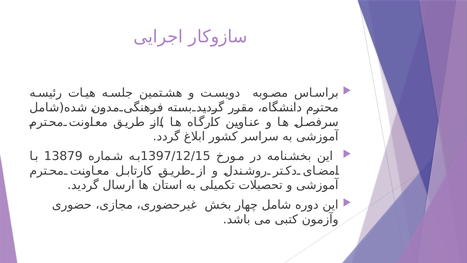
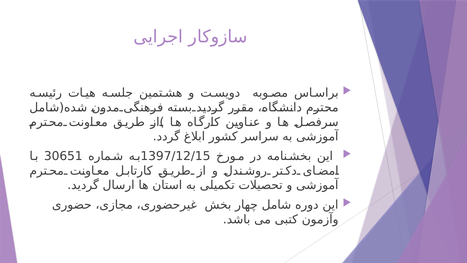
13879: 13879 -> 30651 (63, 156)
